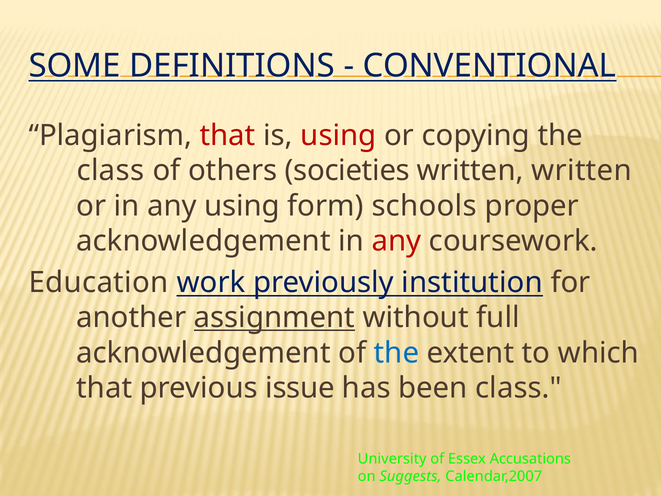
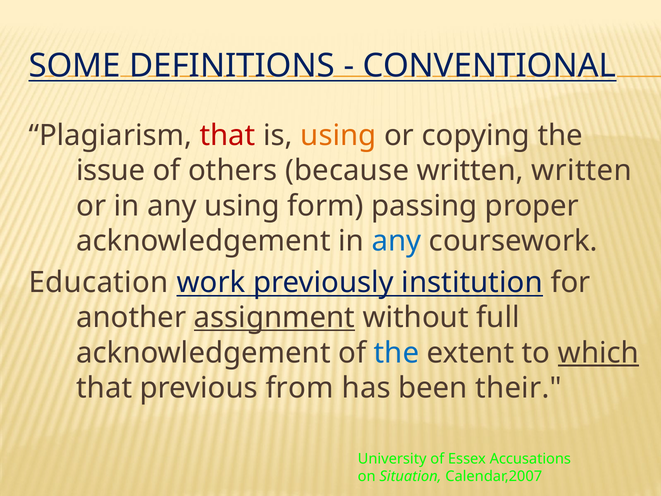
using colour: red -> orange (338, 135)
class: class -> issue (111, 171)
societies: societies -> because (347, 171)
schools: schools -> passing (424, 206)
any colour: red -> blue (396, 241)
which underline: none -> present (598, 353)
issue: issue -> from (300, 388)
been class: class -> their (519, 388)
Suggests: Suggests -> Situation (410, 476)
